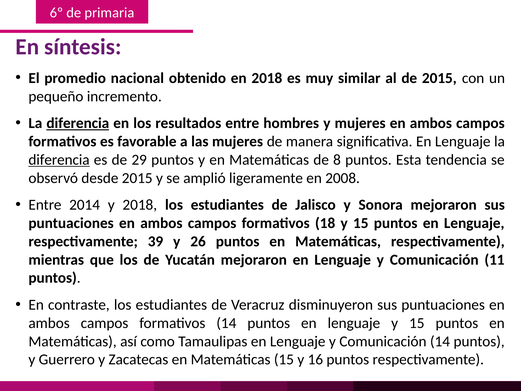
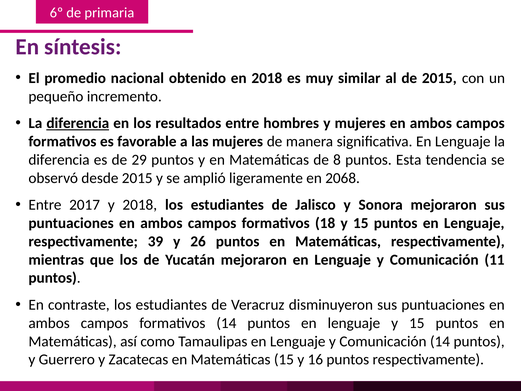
diferencia underline: present -> none (59, 160)
2008: 2008 -> 2068 (343, 178)
2014: 2014 -> 2017 (85, 205)
